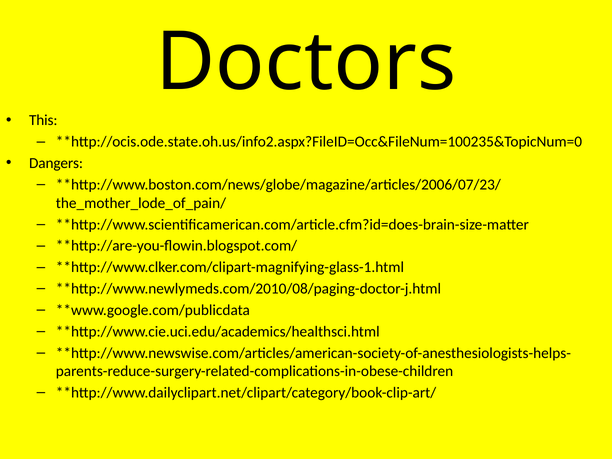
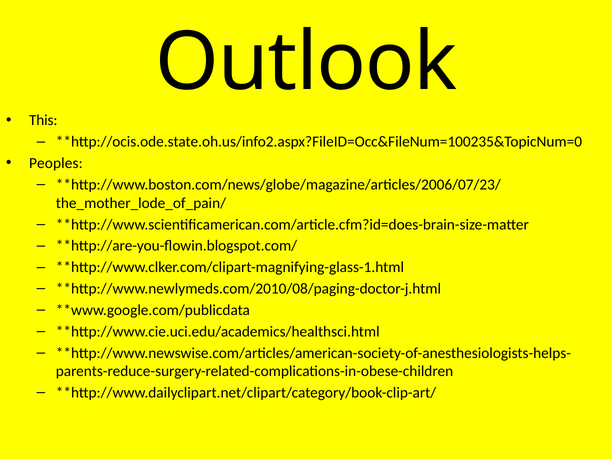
Doctors: Doctors -> Outlook (306, 62)
Dangers: Dangers -> Peoples (56, 163)
